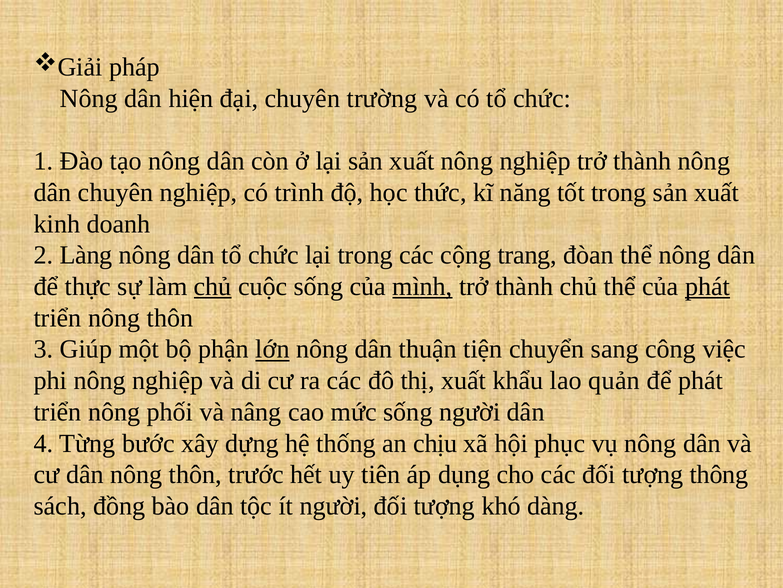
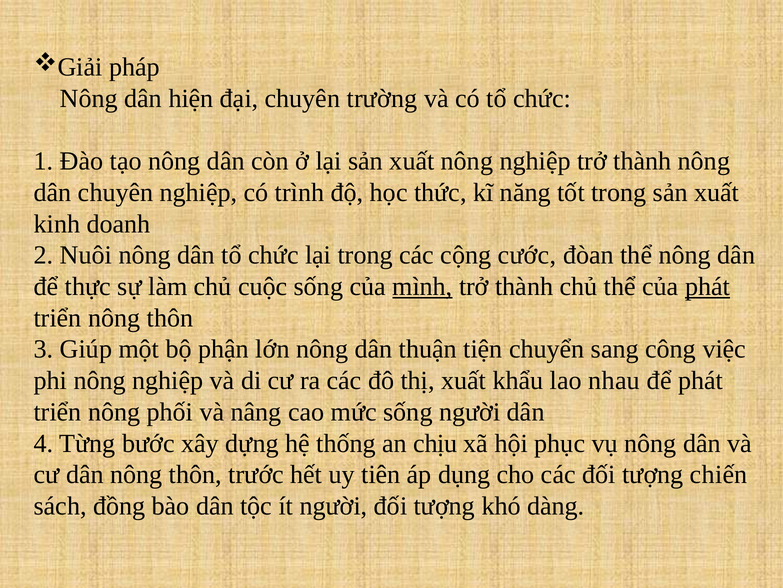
Làng: Làng -> Nuôi (86, 255)
trang: trang -> cước (527, 255)
chủ underline: present -> none (213, 286)
lớn underline: present -> none (272, 349)
quản: quản -> nhau (614, 380)
thông: thông -> chiến (719, 474)
